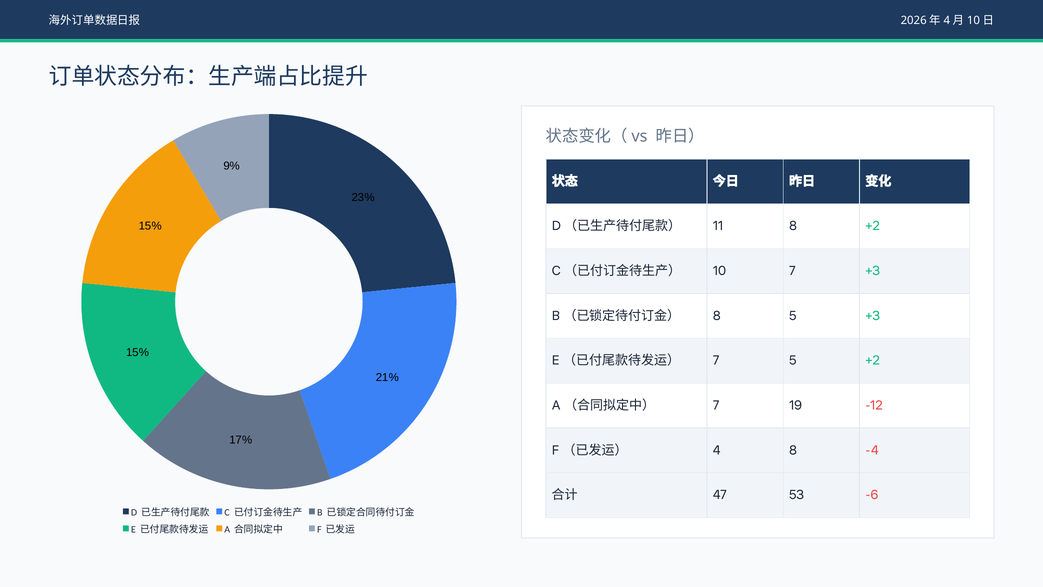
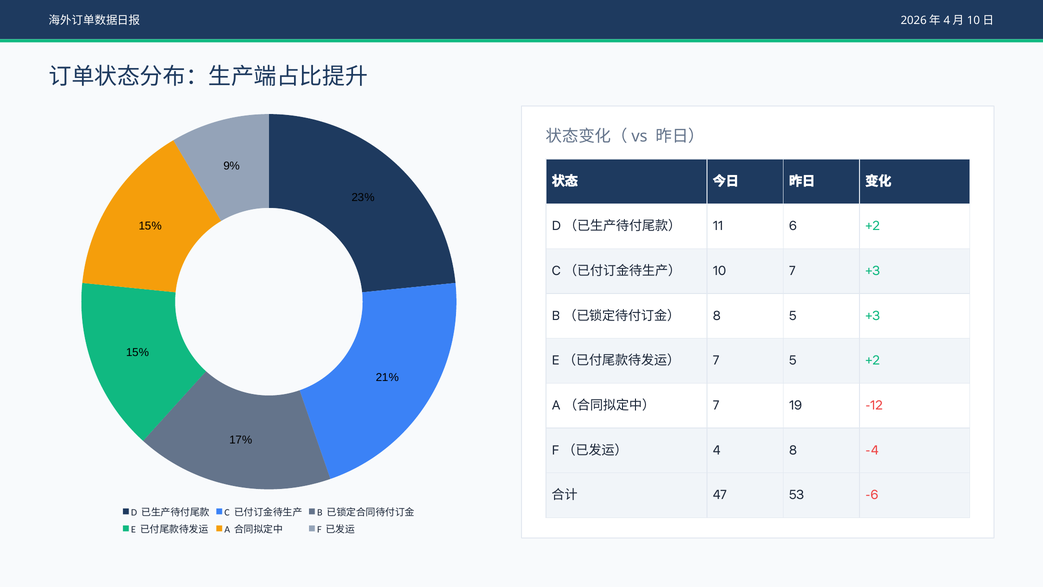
11 8: 8 -> 6 (793, 226)
